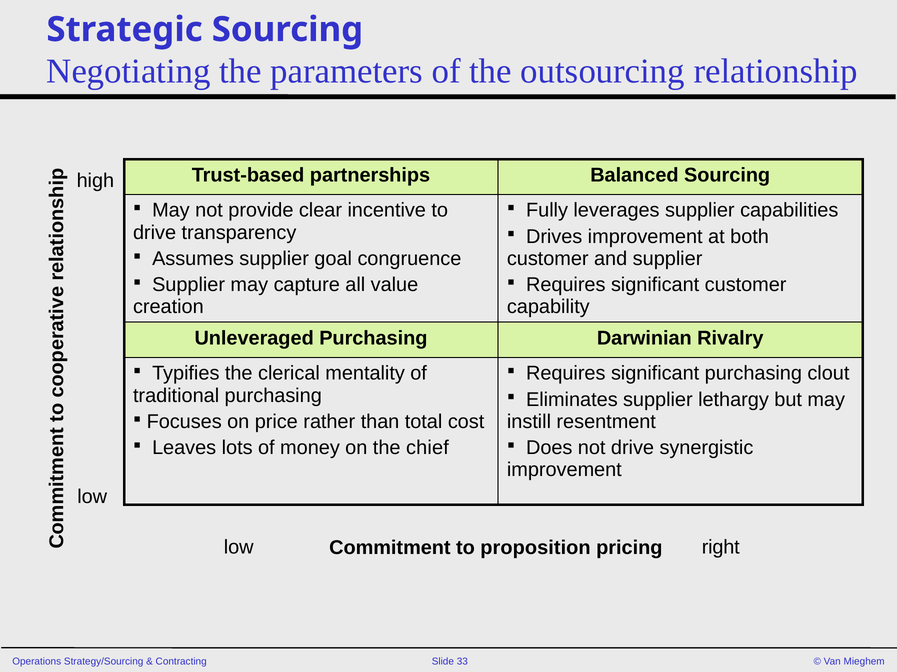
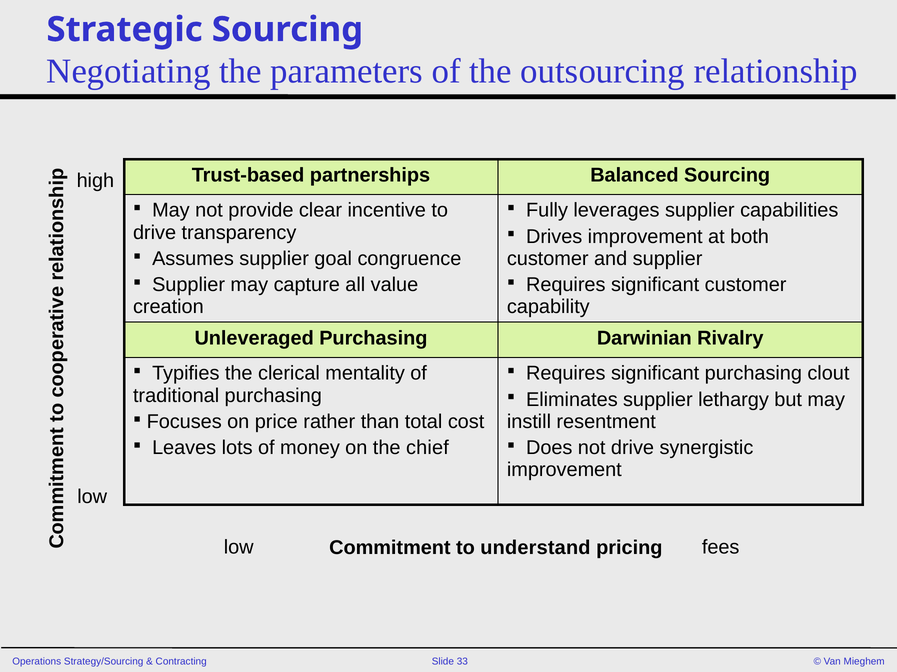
right: right -> fees (721, 548)
proposition: proposition -> understand (535, 548)
